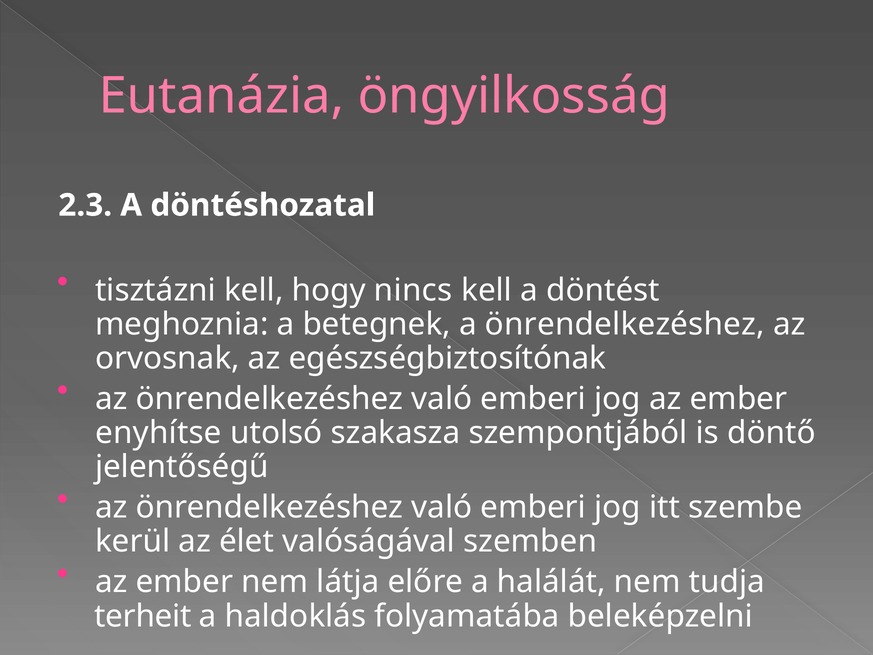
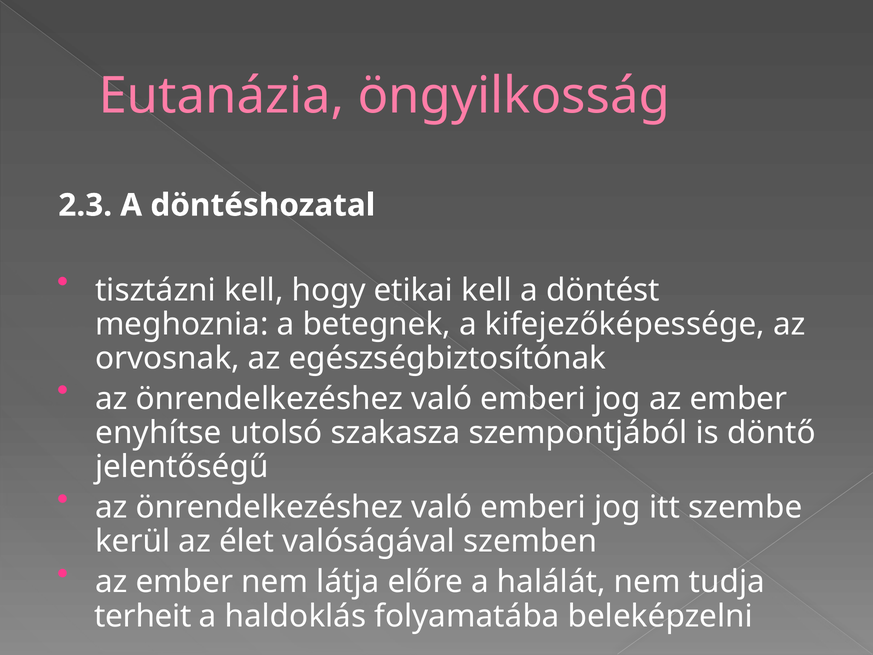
nincs: nincs -> etikai (413, 290)
a önrendelkezéshez: önrendelkezéshez -> kifejezőképessége (625, 324)
